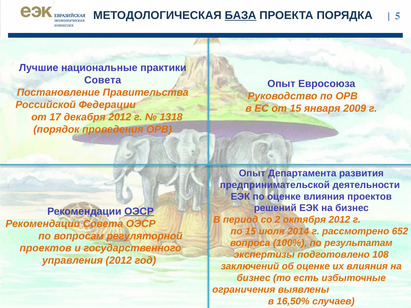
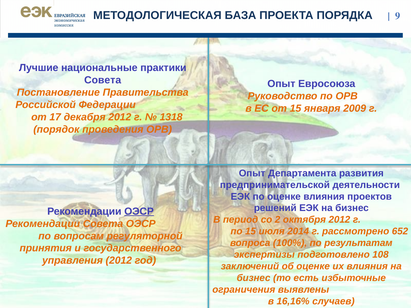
БАЗА underline: present -> none (241, 16)
5: 5 -> 9 (398, 16)
проектов: проектов -> принятия (46, 248)
16,50%: 16,50% -> 16,16% (293, 301)
